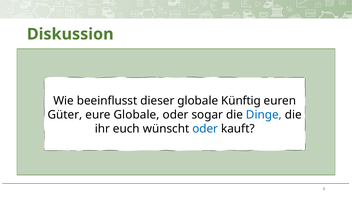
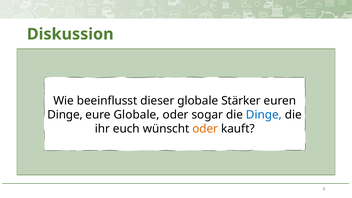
Künftig: Künftig -> Stärker (241, 101)
Güter: Güter -> Dinge (65, 115)
oder colour: blue -> orange (205, 129)
